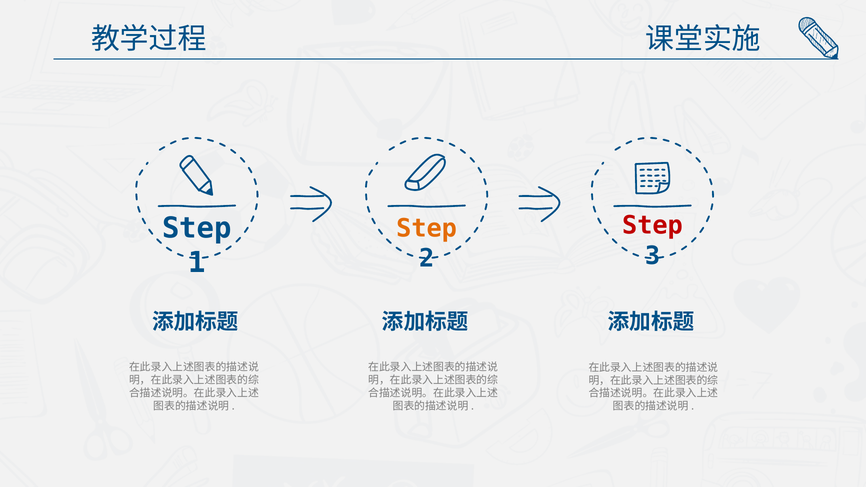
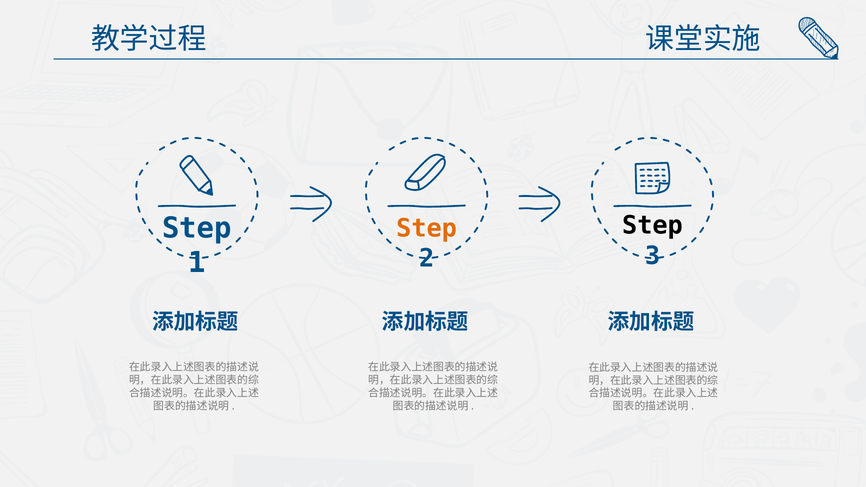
Step colour: red -> black (652, 226)
